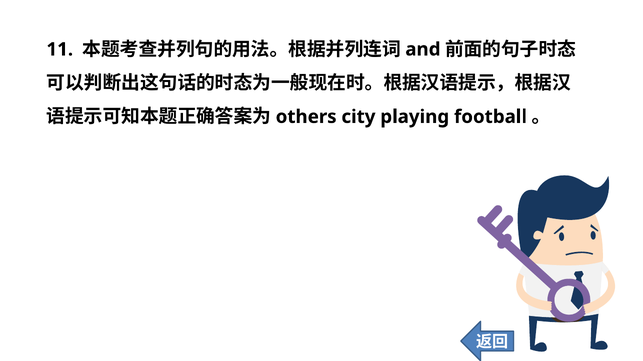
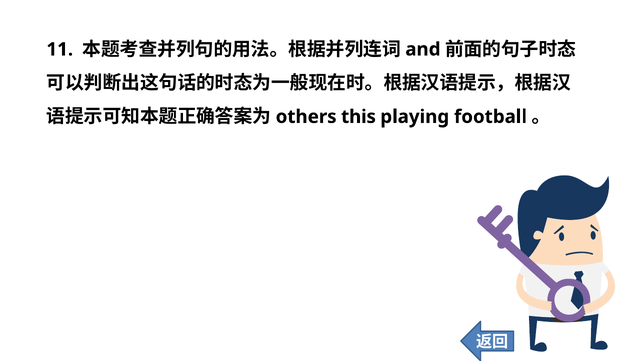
city: city -> this (359, 117)
